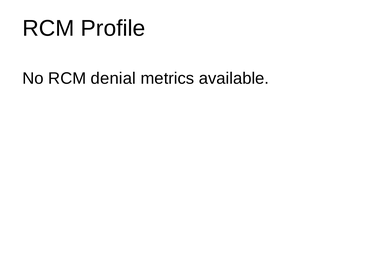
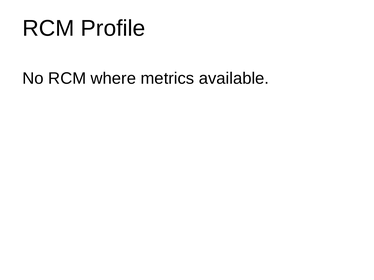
denial: denial -> where (113, 78)
